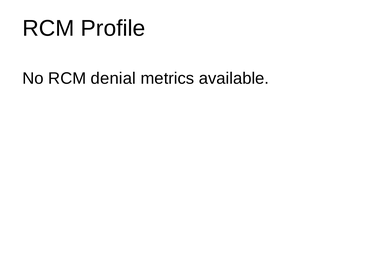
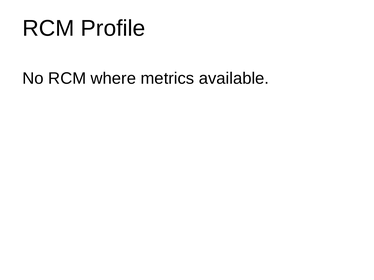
denial: denial -> where (113, 78)
